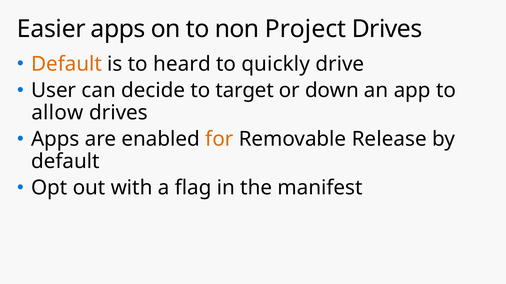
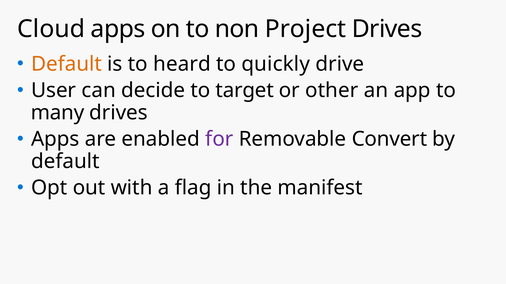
Easier: Easier -> Cloud (51, 29)
down: down -> other (332, 91)
allow: allow -> many (58, 113)
for colour: orange -> purple (219, 139)
Release: Release -> Convert (389, 139)
